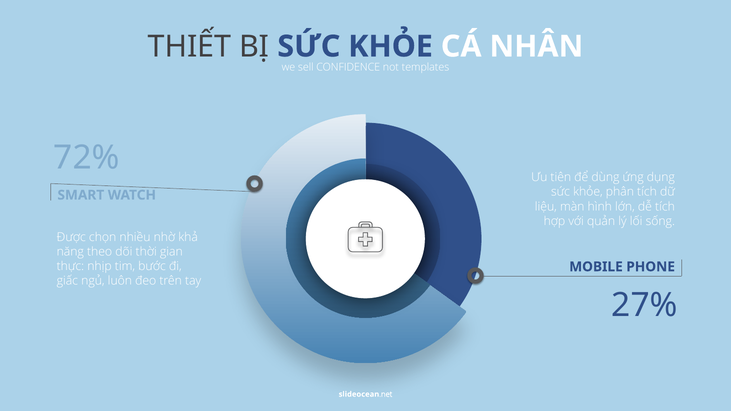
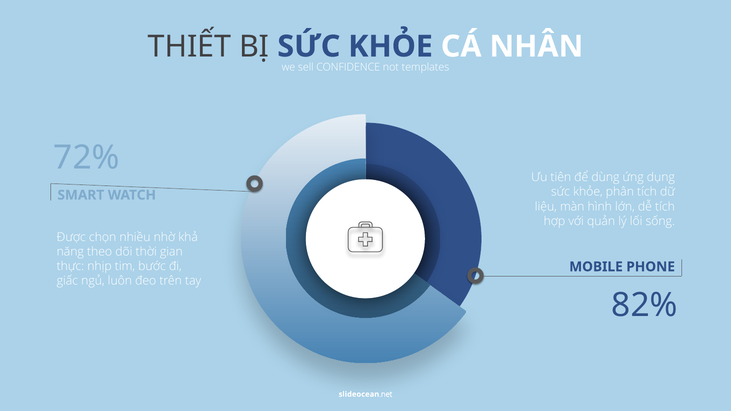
27%: 27% -> 82% (645, 305)
